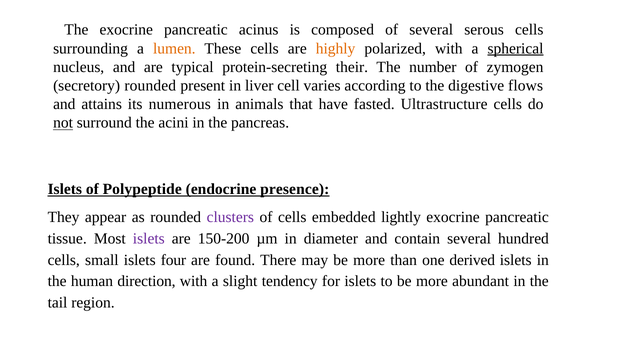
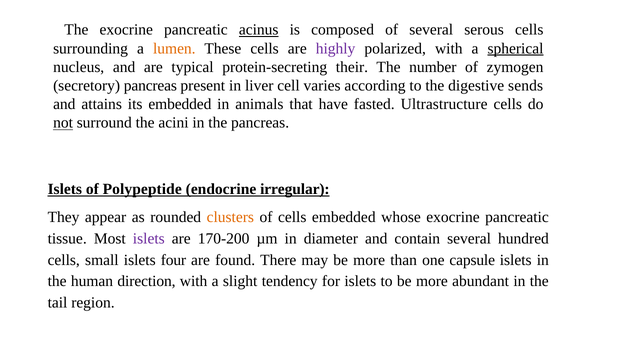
acinus underline: none -> present (259, 30)
highly colour: orange -> purple (336, 48)
secretory rounded: rounded -> pancreas (150, 86)
flows: flows -> sends (526, 86)
its numerous: numerous -> embedded (180, 104)
presence: presence -> irregular (295, 189)
clusters colour: purple -> orange (230, 217)
lightly: lightly -> whose (401, 217)
150-200: 150-200 -> 170-200 (224, 238)
derived: derived -> capsule (472, 260)
